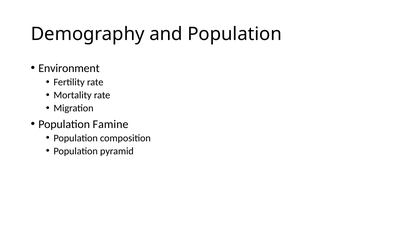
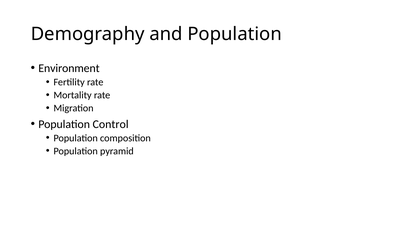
Famine: Famine -> Control (111, 124)
